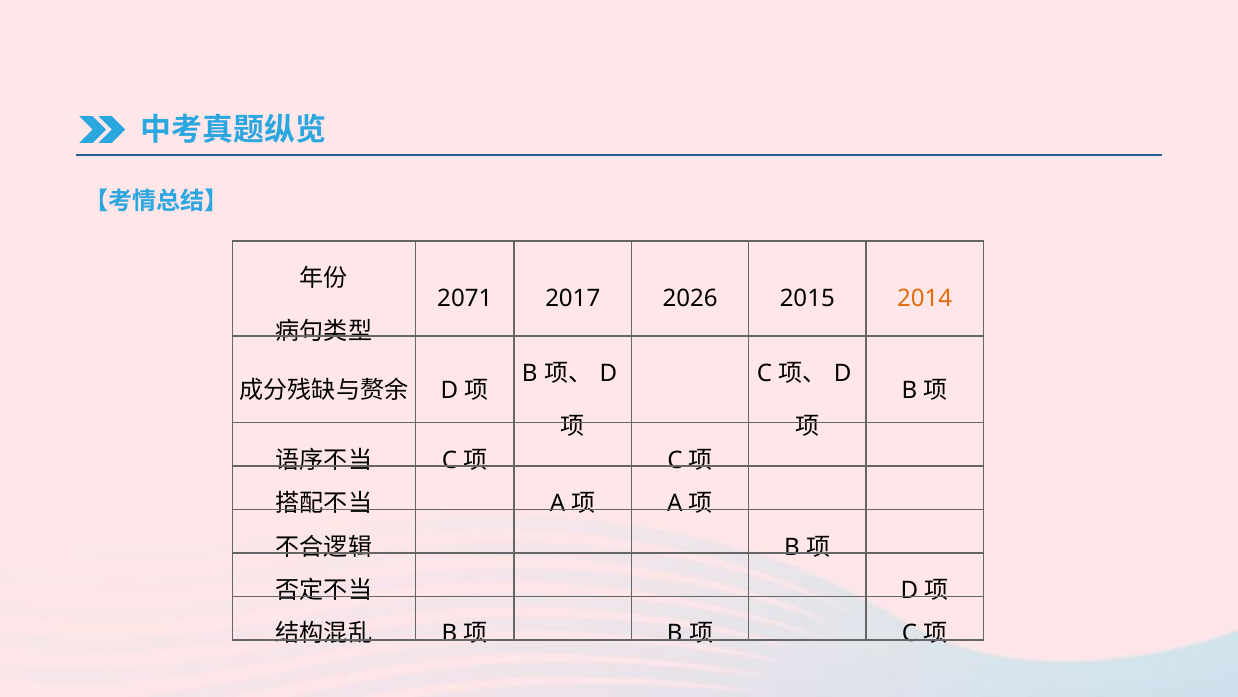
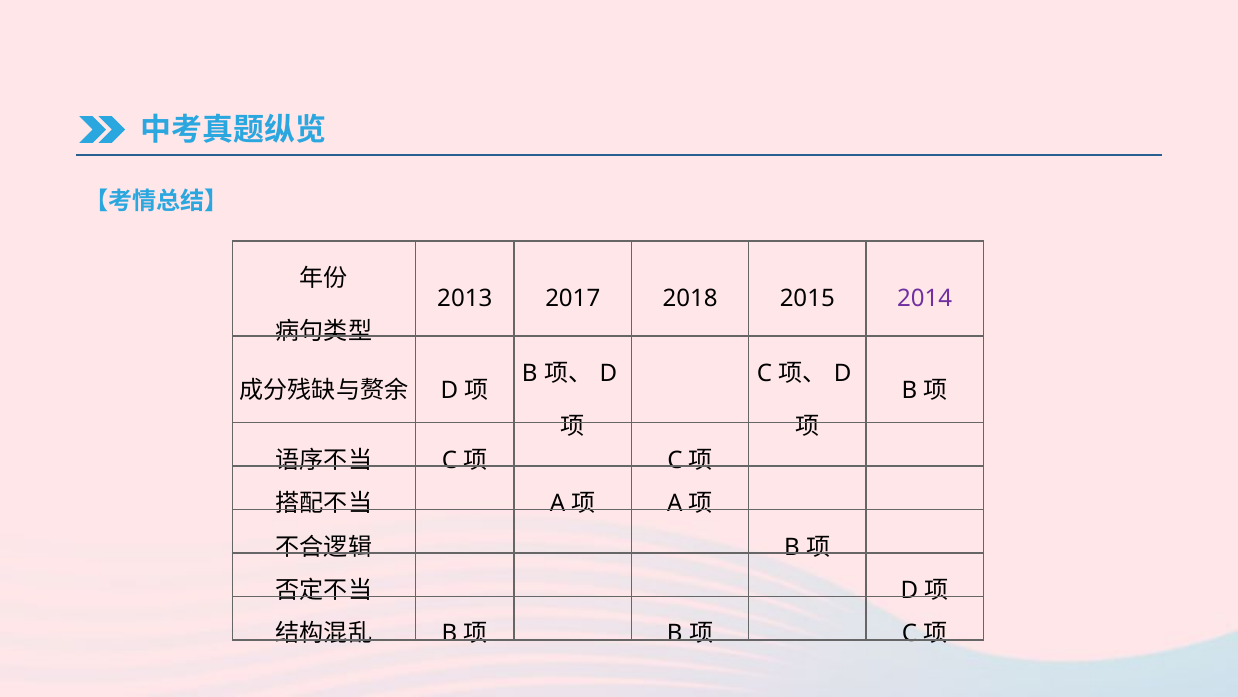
2071: 2071 -> 2013 (465, 298)
2026: 2026 -> 2018 (690, 298)
2014 colour: orange -> purple (925, 298)
